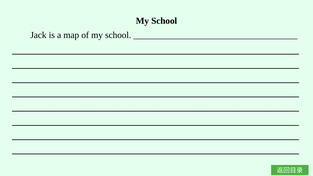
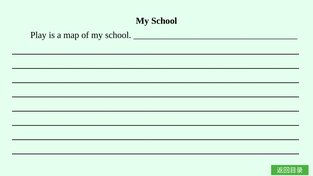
Jack: Jack -> Play (38, 35)
